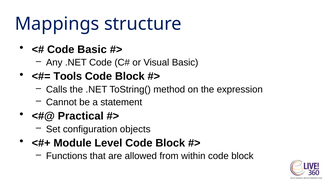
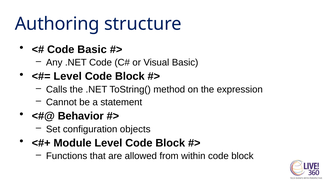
Mappings: Mappings -> Authoring (57, 24)
Tools: Tools -> Level (68, 76)
Practical: Practical -> Behavior (81, 116)
